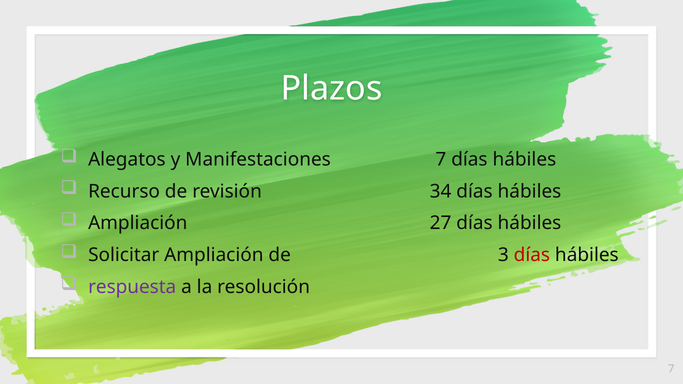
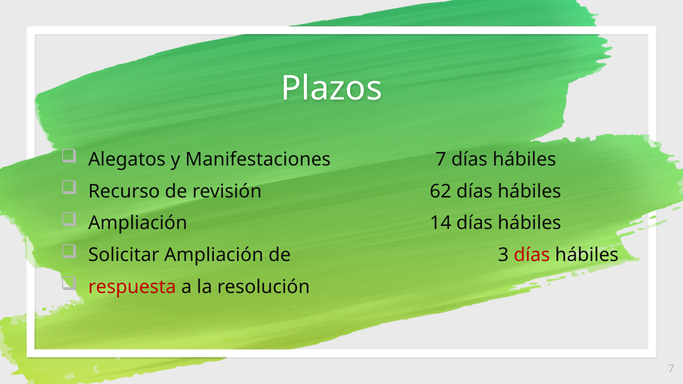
34: 34 -> 62 (441, 191)
27: 27 -> 14 (441, 223)
respuesta colour: purple -> red (132, 287)
